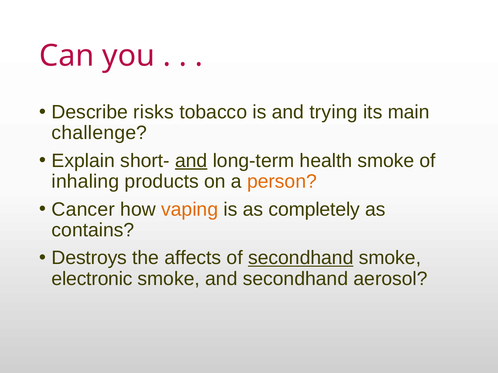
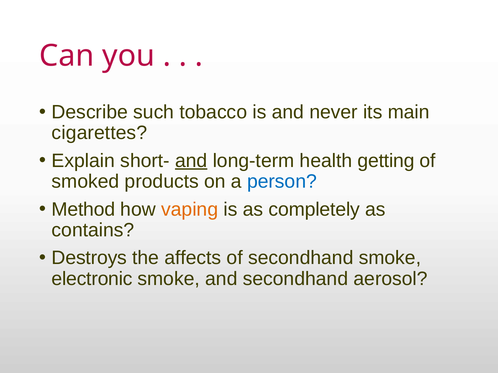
risks: risks -> such (154, 112)
trying: trying -> never (334, 112)
challenge: challenge -> cigarettes (99, 133)
health smoke: smoke -> getting (386, 161)
inhaling: inhaling -> smoked (86, 182)
person colour: orange -> blue (282, 182)
Cancer: Cancer -> Method (83, 210)
secondhand underline: present -> none (301, 258)
